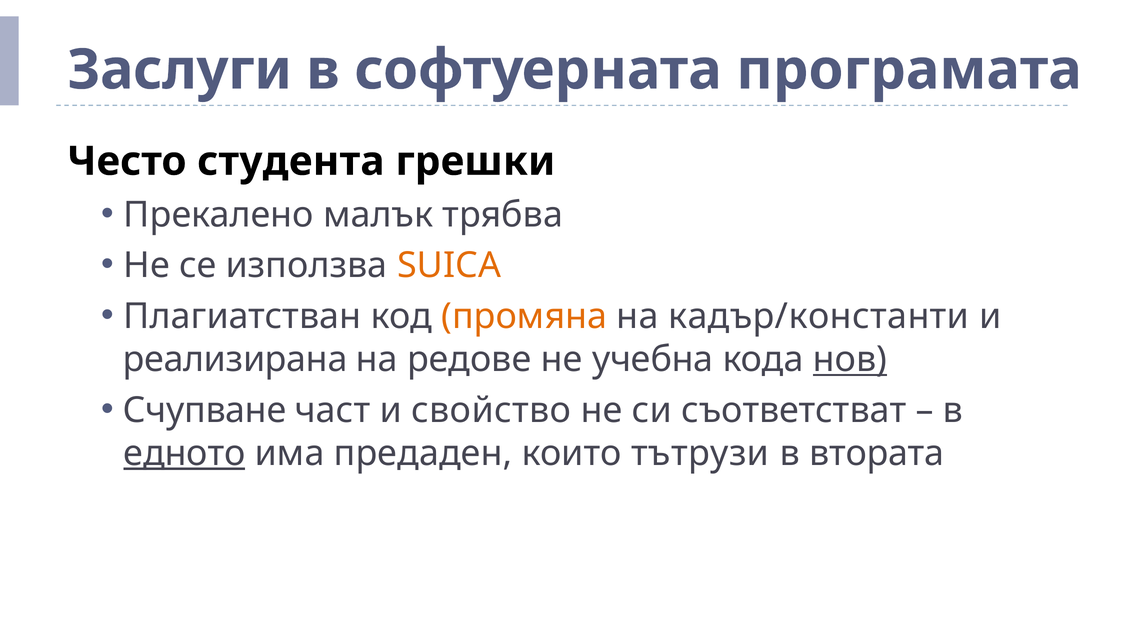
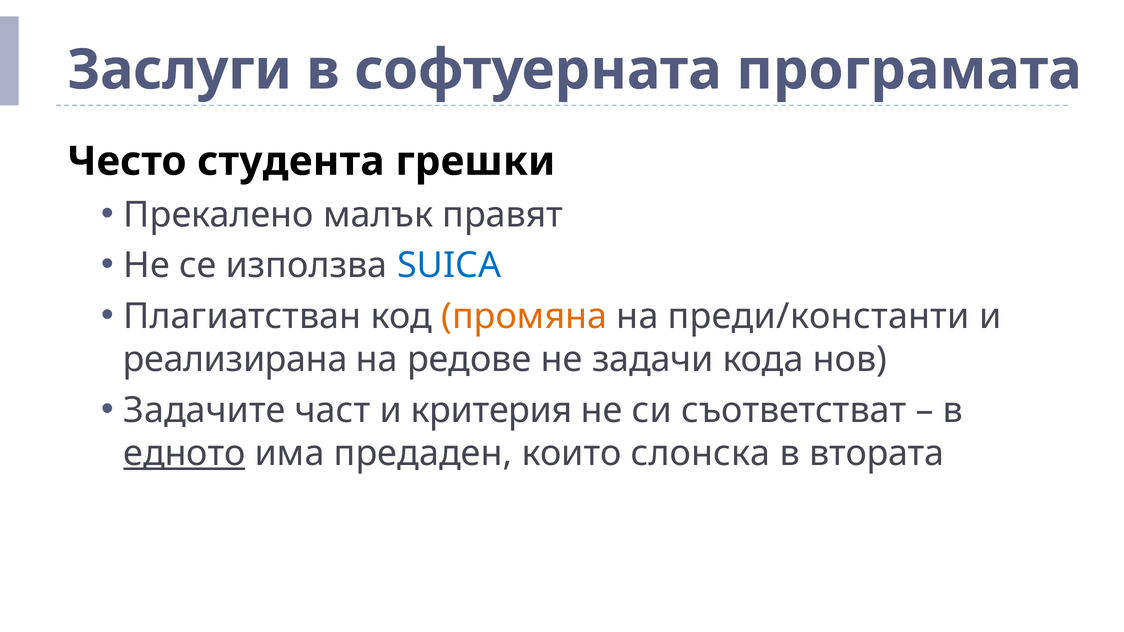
трябва: трябва -> правят (503, 215)
SUICA colour: orange -> blue (449, 266)
кадър/константи: кадър/константи -> преди/константи (819, 317)
учебна: учебна -> задачи (653, 360)
нов underline: present -> none (850, 360)
Счупване: Счупване -> Задачите (204, 410)
свойство: свойство -> критерия (492, 410)
тътрузи: тътрузи -> слонска (700, 453)
